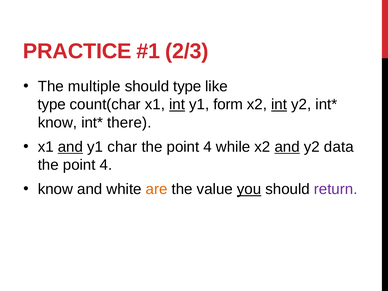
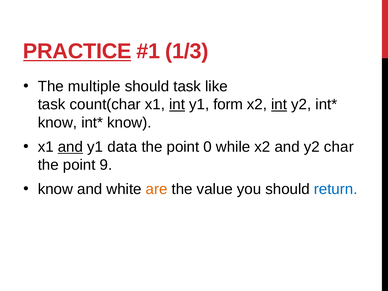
PRACTICE underline: none -> present (77, 51)
2/3: 2/3 -> 1/3 (187, 51)
should type: type -> task (187, 86)
type: type -> task (52, 104)
there: there -> know (129, 123)
char: char -> data (122, 147)
4: 4 -> 0 (208, 147)
and underline: present -> none (287, 147)
data: data -> char (339, 147)
4: 4 -> 9 (106, 165)
you underline: present -> none (249, 189)
return colour: purple -> blue (336, 189)
